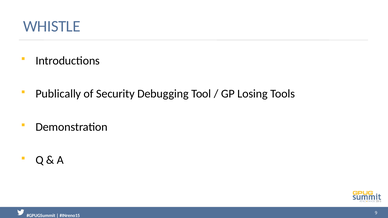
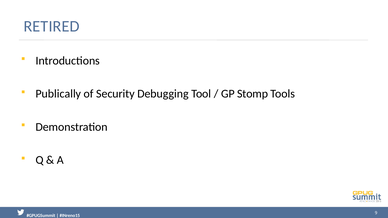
WHISTLE: WHISTLE -> RETIRED (52, 26)
Losing: Losing -> Stomp (253, 94)
